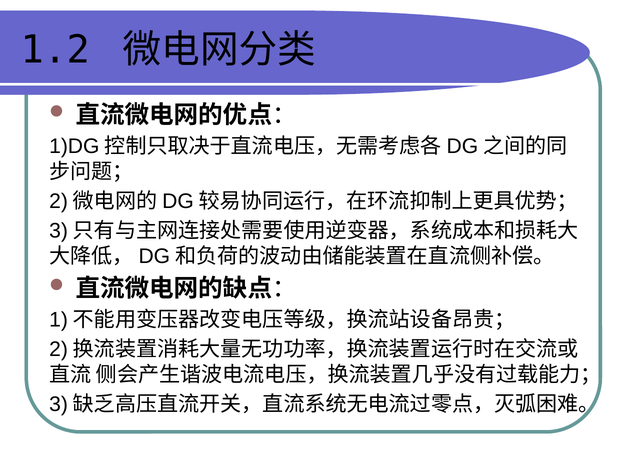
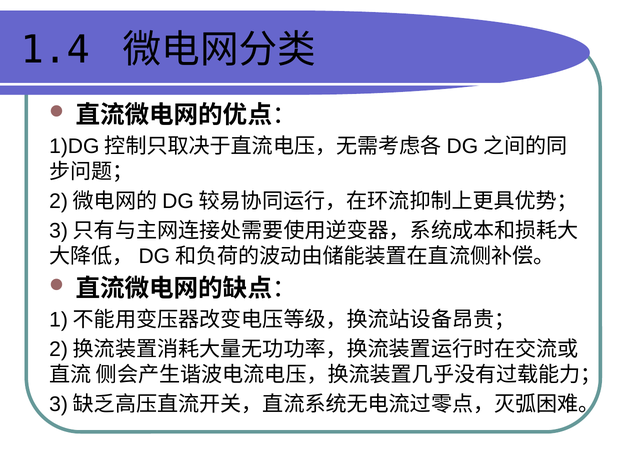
1.2: 1.2 -> 1.4 (55, 50)
